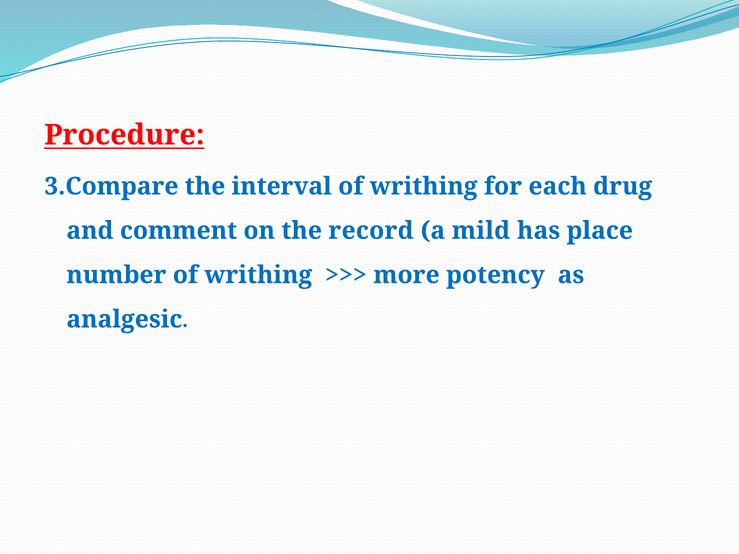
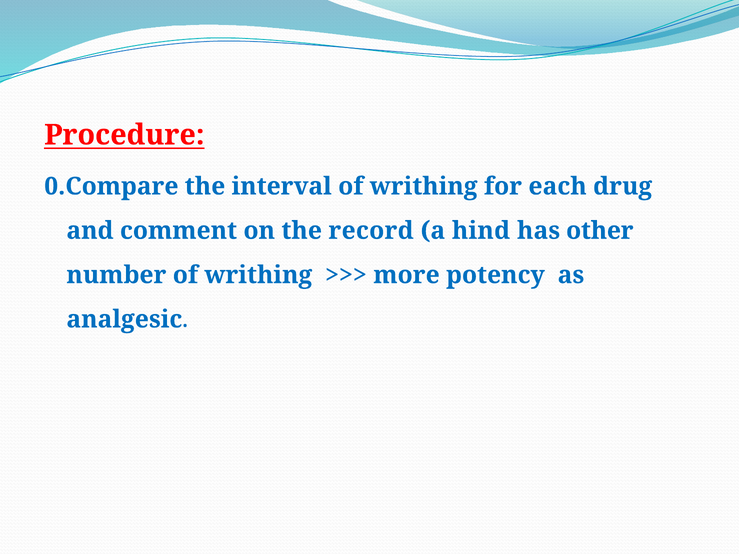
3.Compare: 3.Compare -> 0.Compare (111, 186)
mild: mild -> hind (481, 231)
place: place -> other (600, 231)
